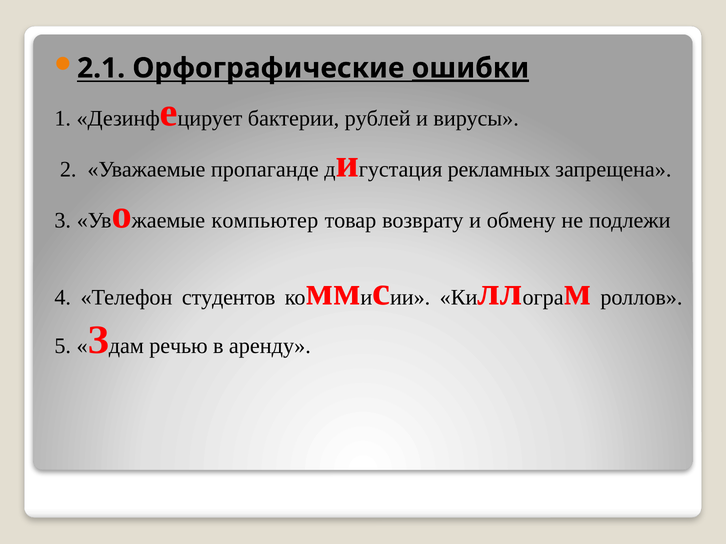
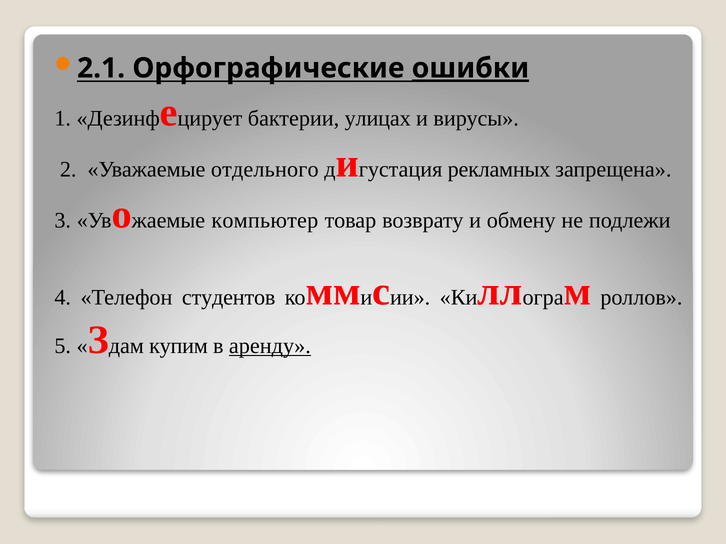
рублей: рублей -> улицах (378, 119)
пропаганде: пропаганде -> отдельного (265, 170)
речью: речью -> купим (179, 346)
аренду underline: none -> present (270, 346)
